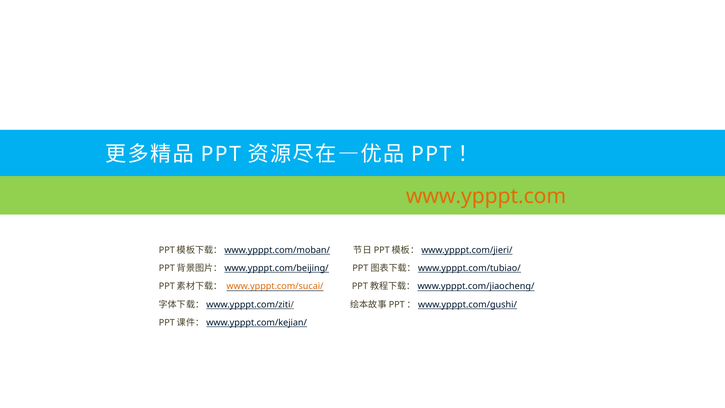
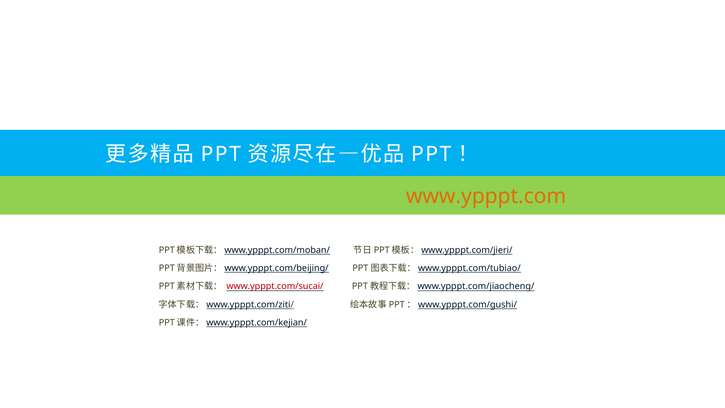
www.ypppt.com/sucai/ colour: orange -> red (275, 286)
